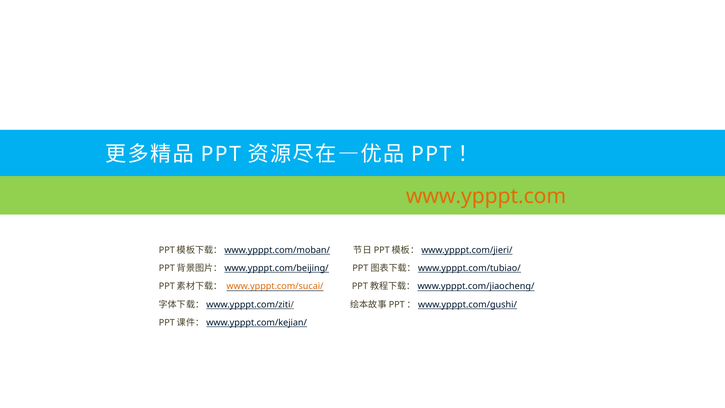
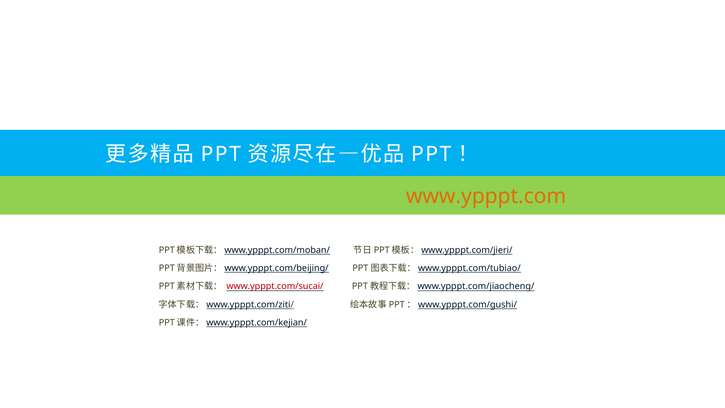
www.ypppt.com/sucai/ colour: orange -> red (275, 286)
